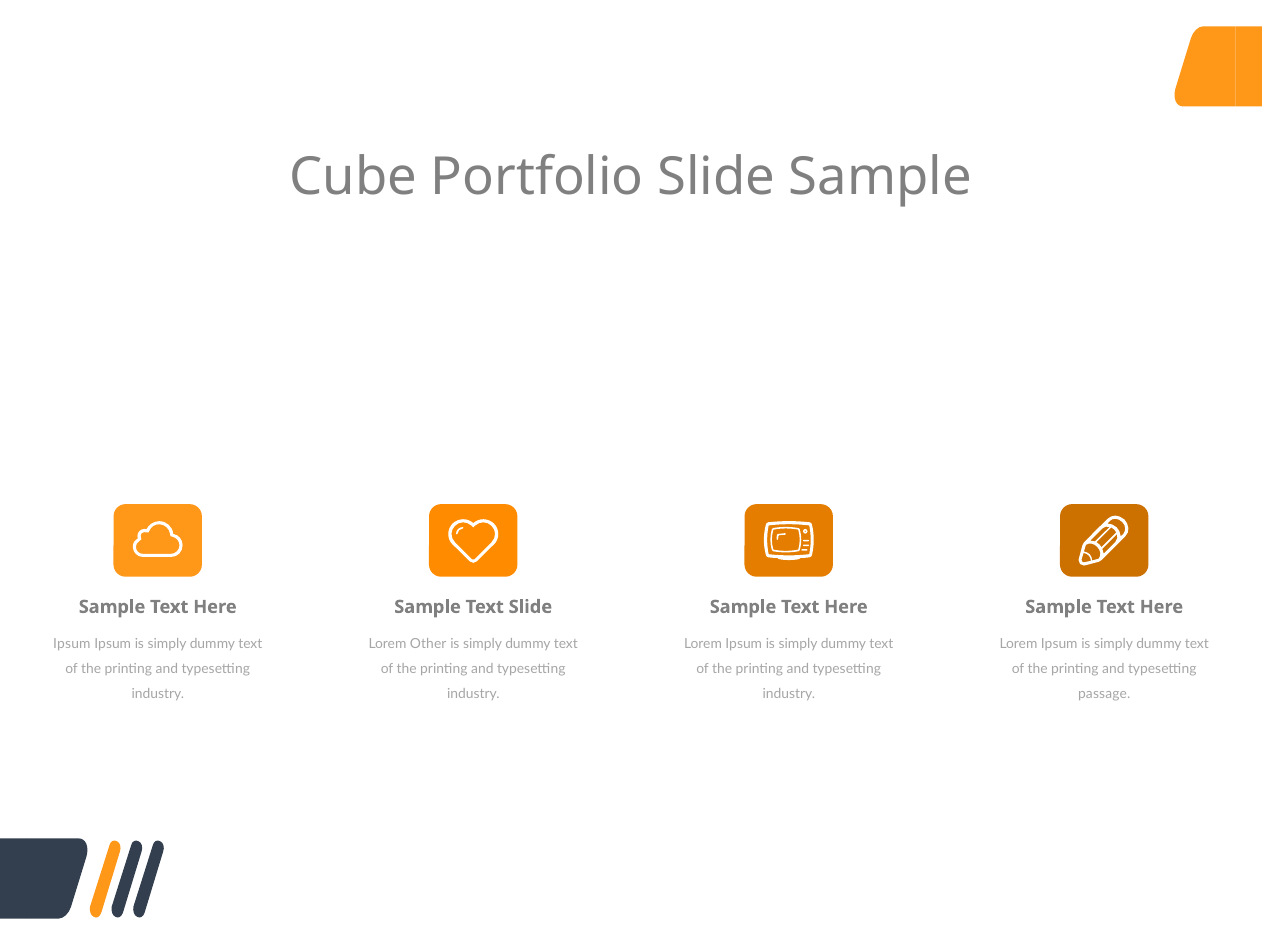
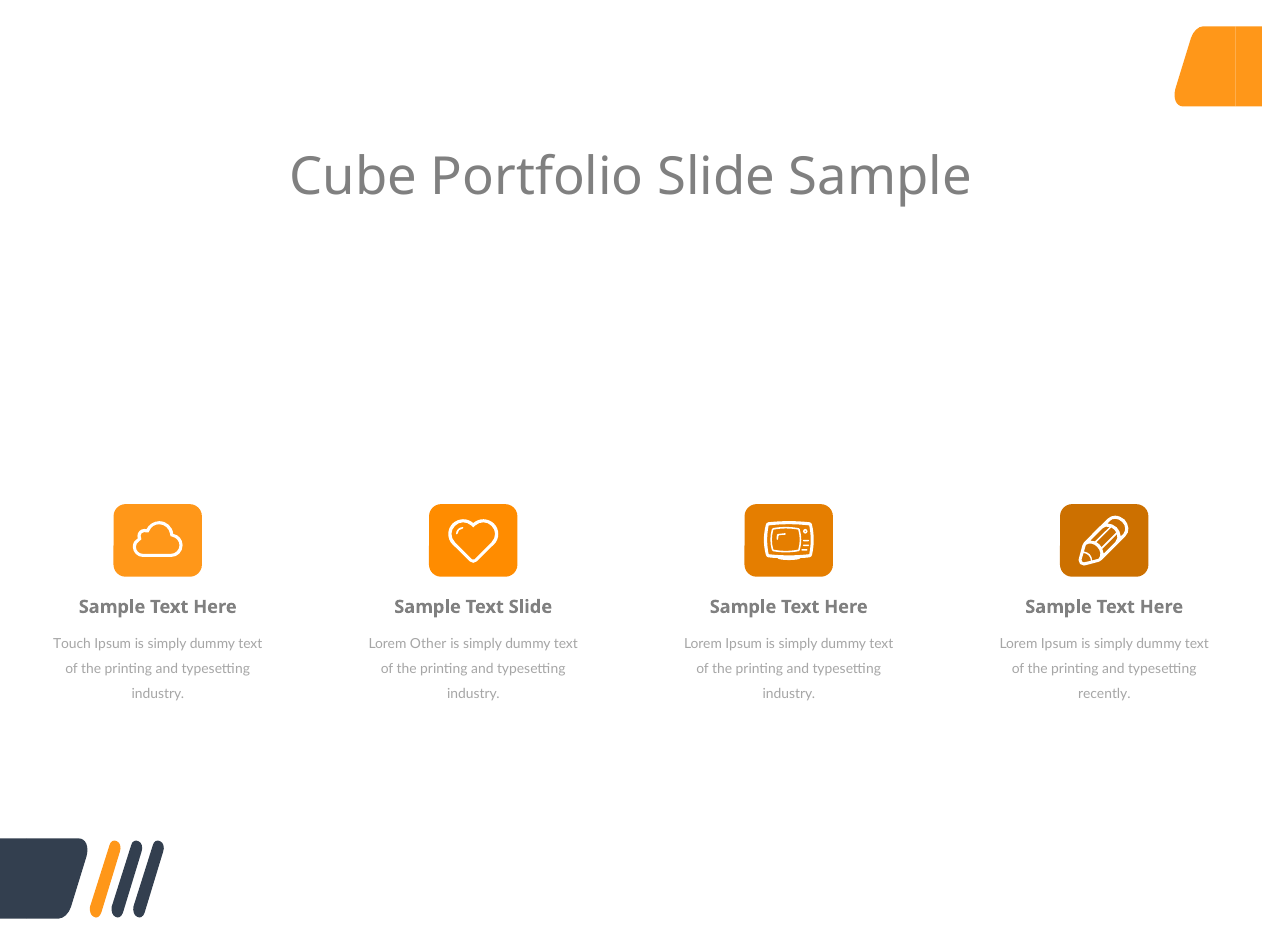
Ipsum: Ipsum -> Touch (72, 644)
passage: passage -> recently (1104, 694)
